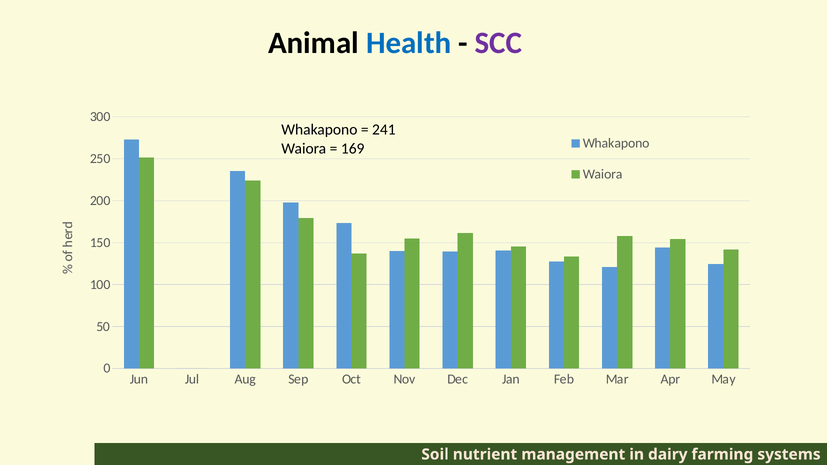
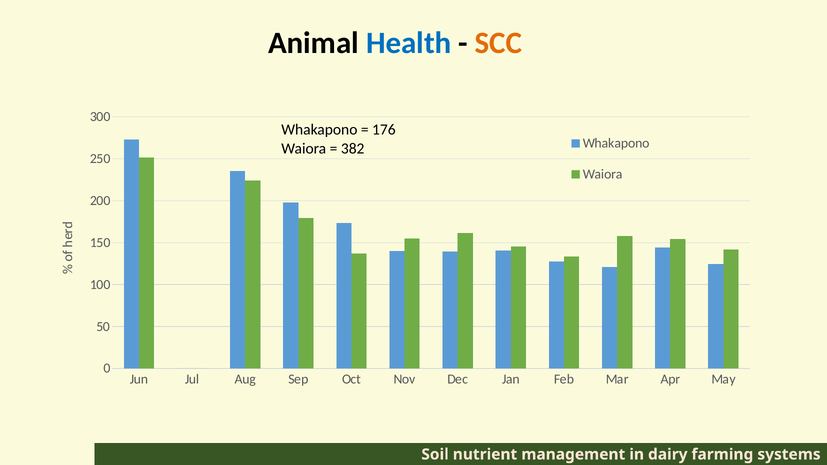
SCC colour: purple -> orange (499, 43)
241: 241 -> 176 (384, 130)
169: 169 -> 382 (353, 149)
